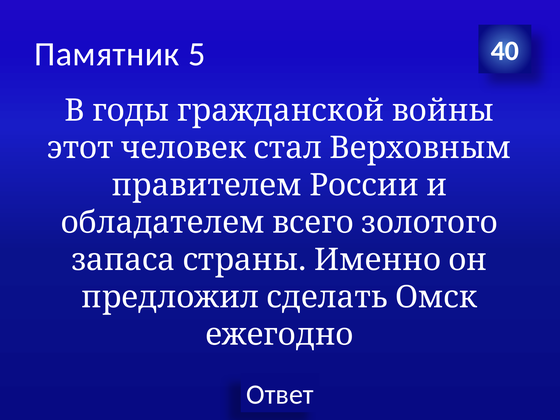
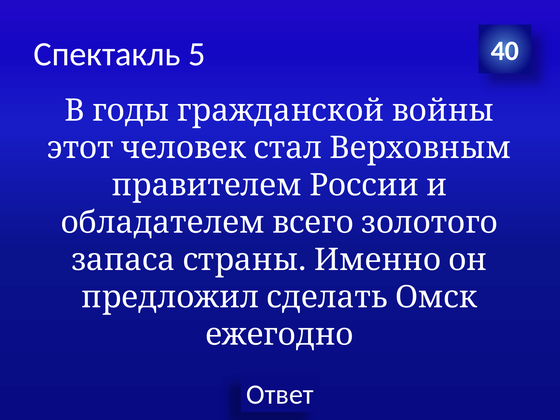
Памятник: Памятник -> Спектакль (107, 54)
